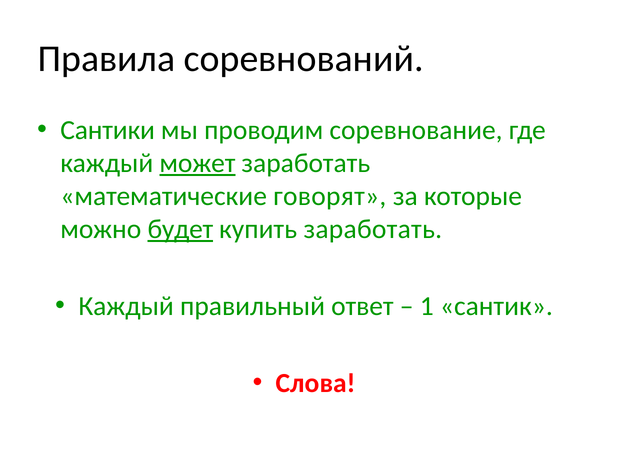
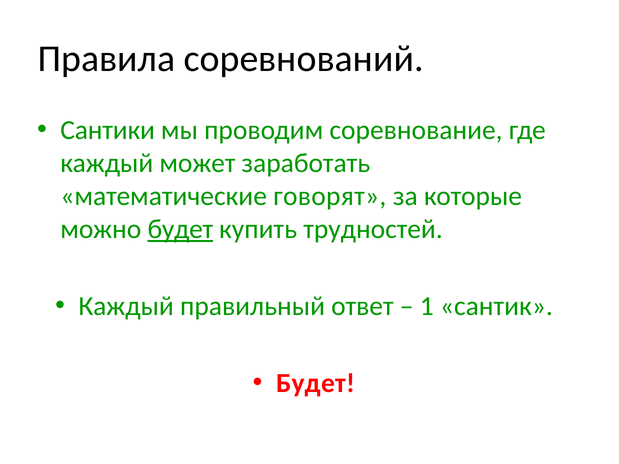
может underline: present -> none (197, 163)
купить заработать: заработать -> трудностей (373, 229)
Слова: Слова -> Будет (316, 383)
